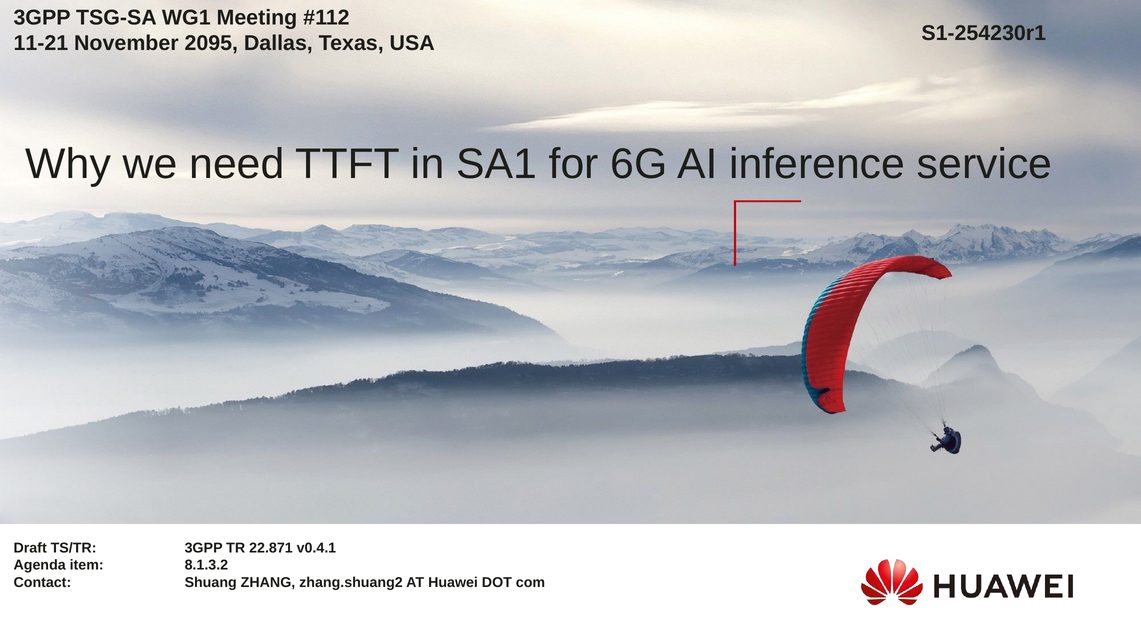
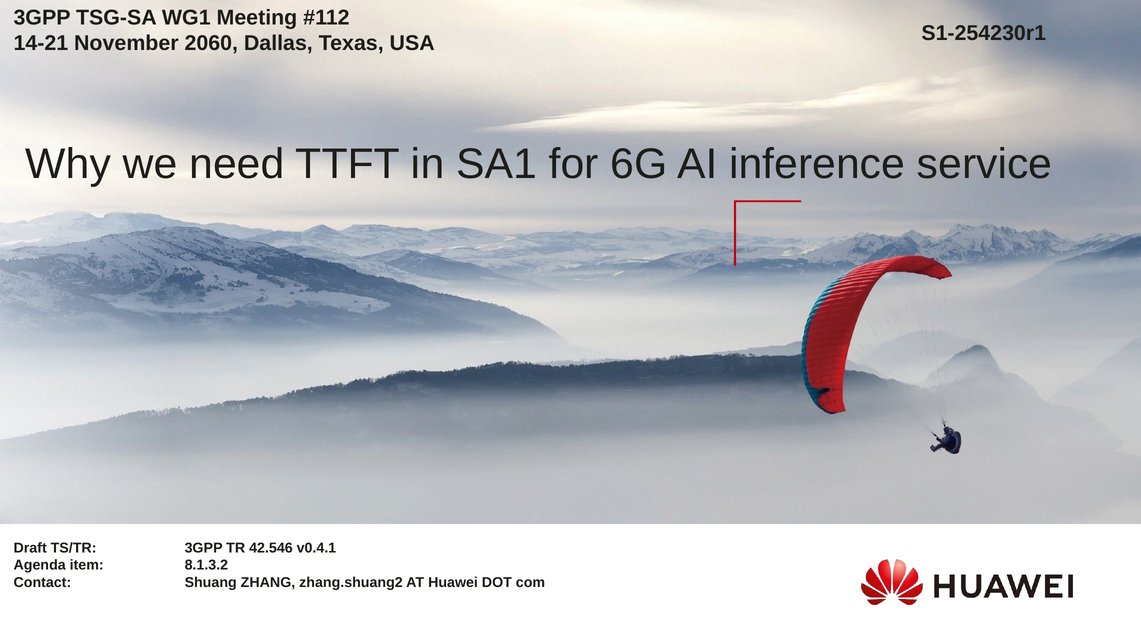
11-21: 11-21 -> 14-21 (41, 43)
2095: 2095 -> 2060 (211, 43)
22.871: 22.871 -> 42.546 (271, 548)
